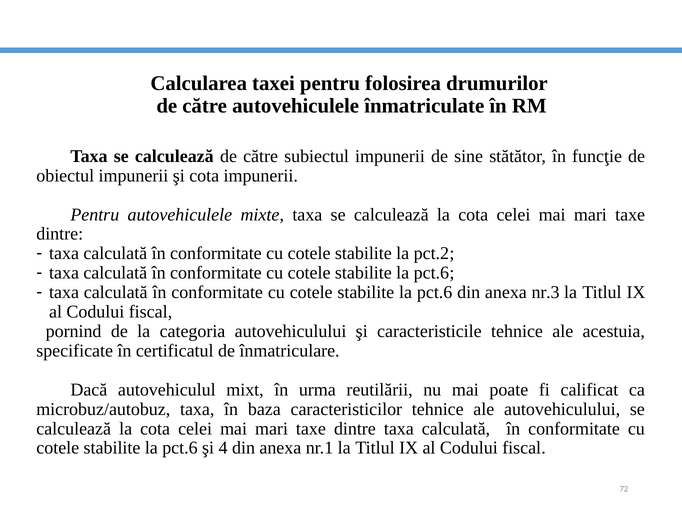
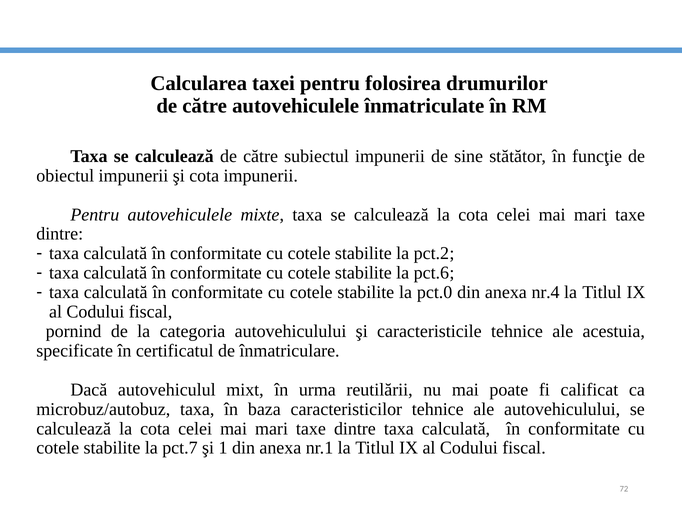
pct.6: pct.6 -> pct.0 (435, 292)
nr.3: nr.3 -> nr.4 (546, 292)
pct.6: pct.6 -> pct.7 (180, 448)
4: 4 -> 1 (223, 448)
